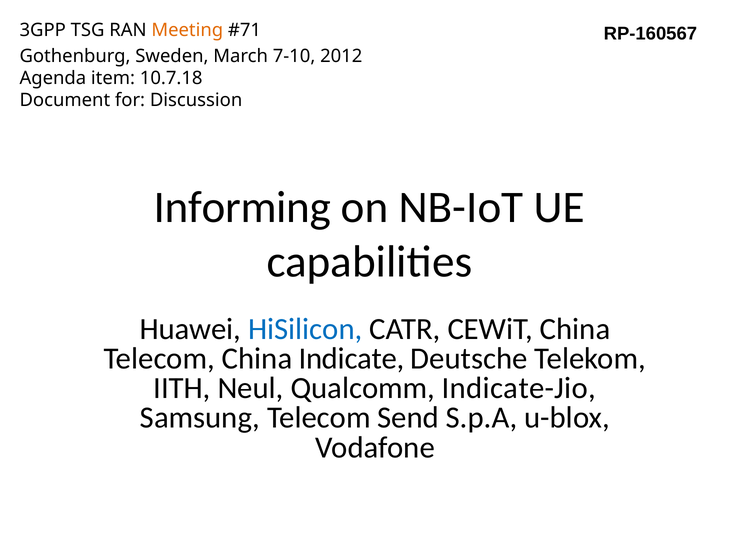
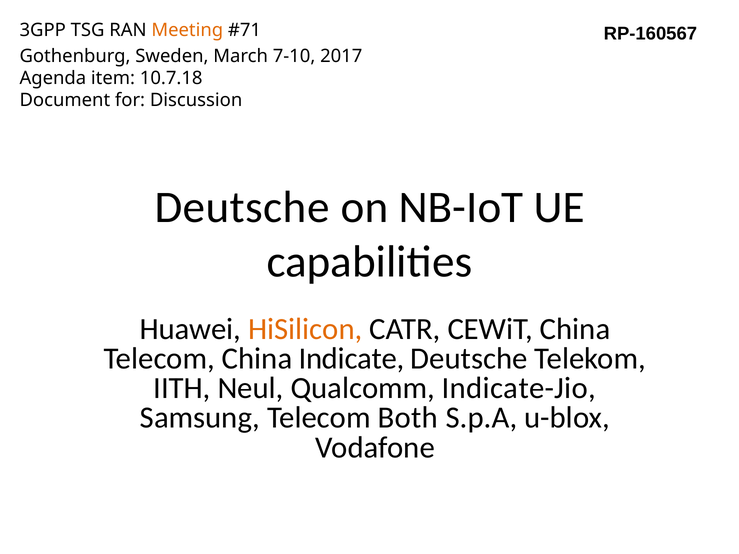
2012: 2012 -> 2017 (341, 56)
Informing: Informing -> Deutsche (242, 208)
HiSilicon colour: blue -> orange (305, 329)
Send: Send -> Both (408, 418)
